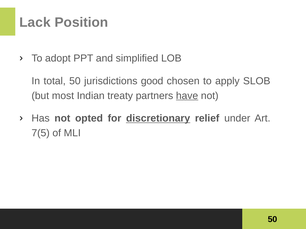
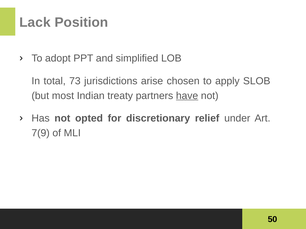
total 50: 50 -> 73 (75, 81)
good: good -> arise (152, 81)
discretionary underline: present -> none (158, 119)
7(5: 7(5 -> 7(9 (41, 133)
